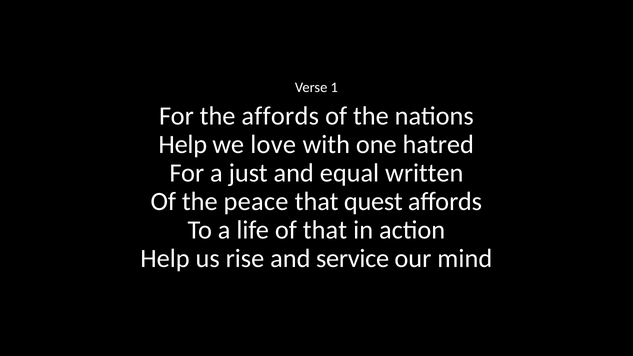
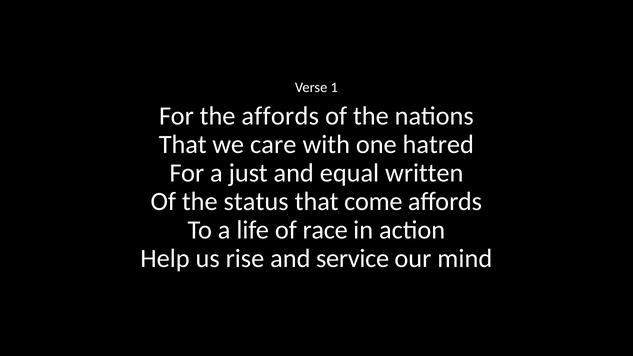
Help: Help -> That (183, 145)
love: love -> care (273, 145)
peace: peace -> status (256, 202)
quest: quest -> come (373, 202)
of that: that -> race (325, 230)
